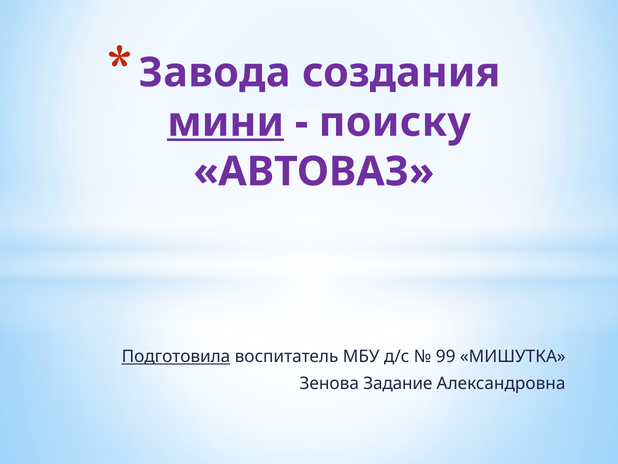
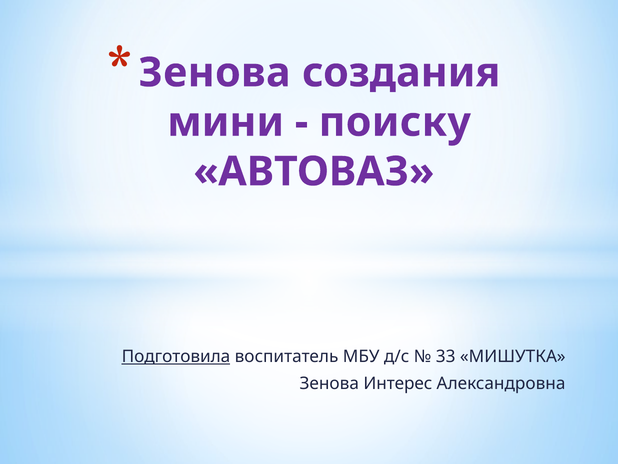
Завода: Завода -> Зенова (214, 73)
мини underline: present -> none (226, 122)
99: 99 -> 33 (446, 356)
Задание: Задание -> Интерес (398, 383)
